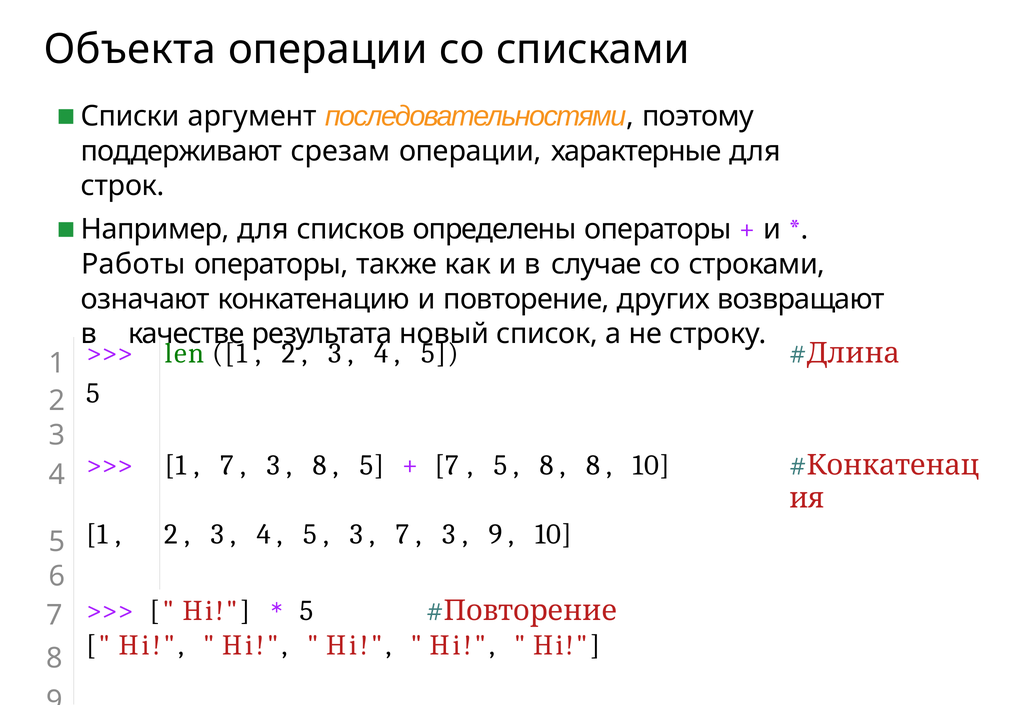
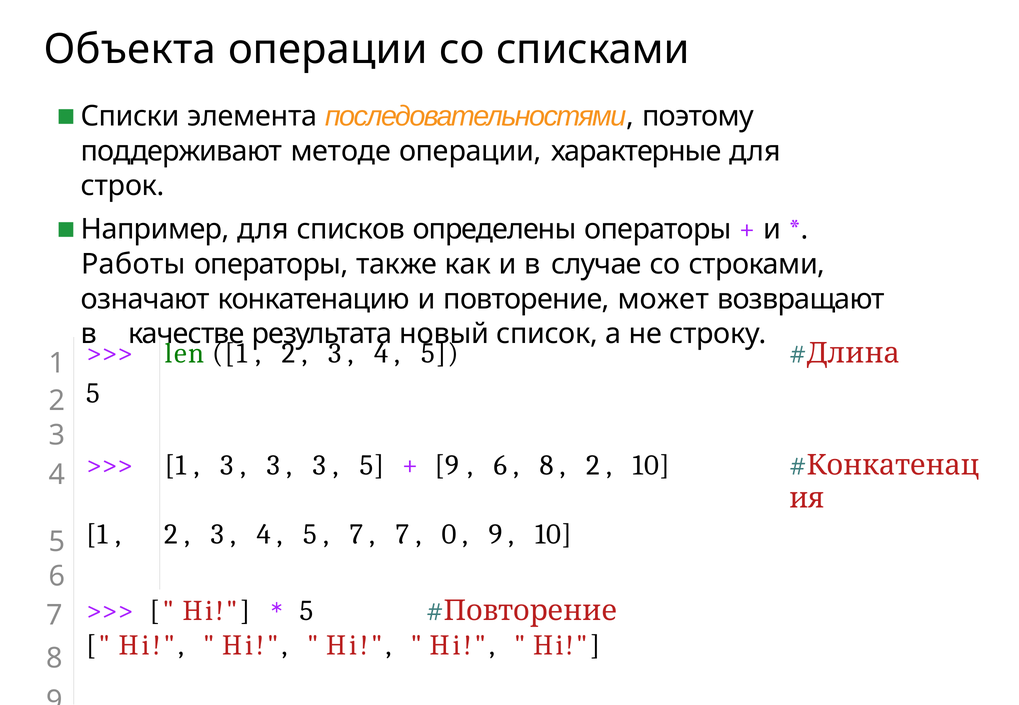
аргумент: аргумент -> элемента (252, 116)
срезам: срезам -> методе (341, 151)
других: других -> может (663, 299)
7: 7 -> 3 (227, 465)
8: 8 -> 3 (319, 465)
7: 7 -> 9 (447, 465)
5: 5 -> 6 (500, 465)
8: 8 -> 2 (593, 465)
3: 3 -> 7 (356, 534)
3: 3 -> 0 (449, 534)
